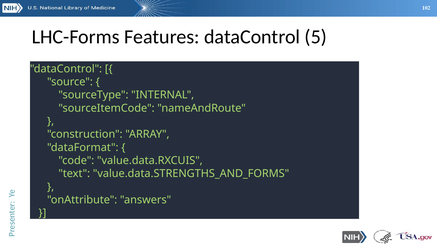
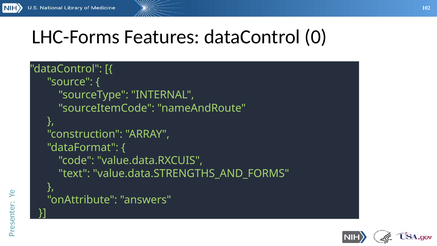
5: 5 -> 0 (316, 37)
